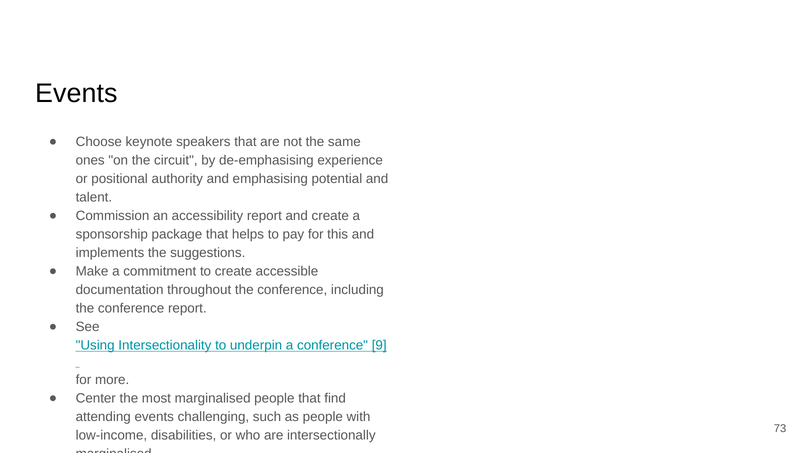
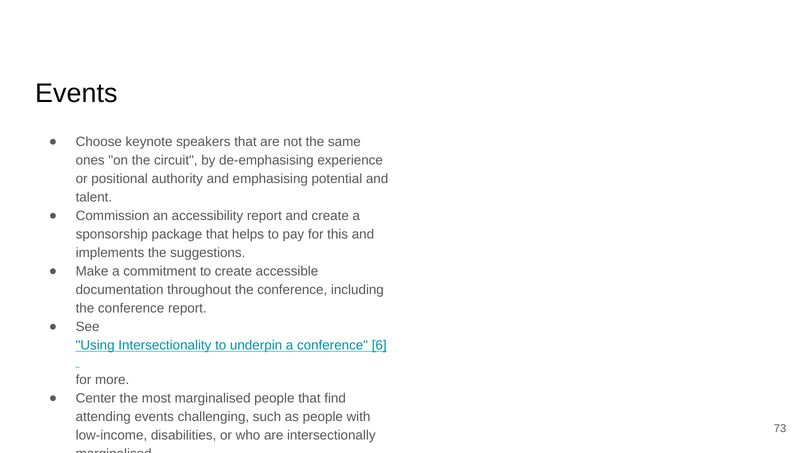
9: 9 -> 6 (379, 345)
